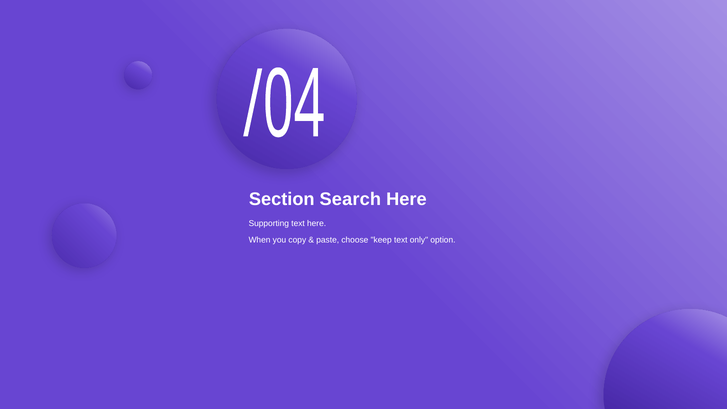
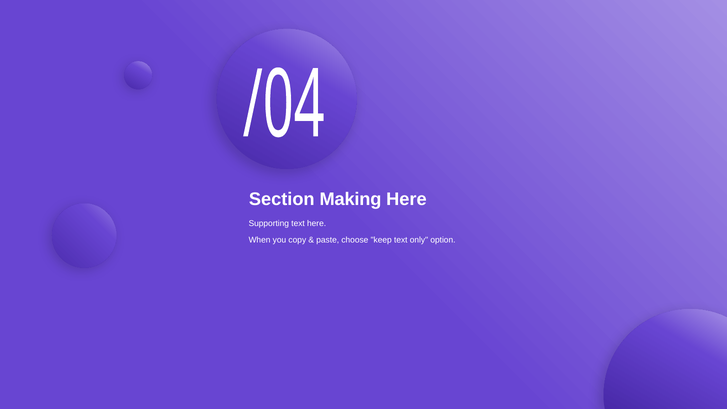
Search: Search -> Making (350, 199)
